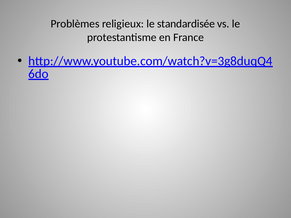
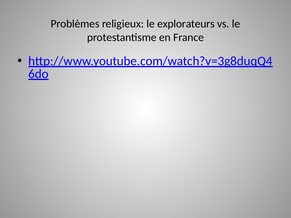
standardisée: standardisée -> explorateurs (186, 24)
